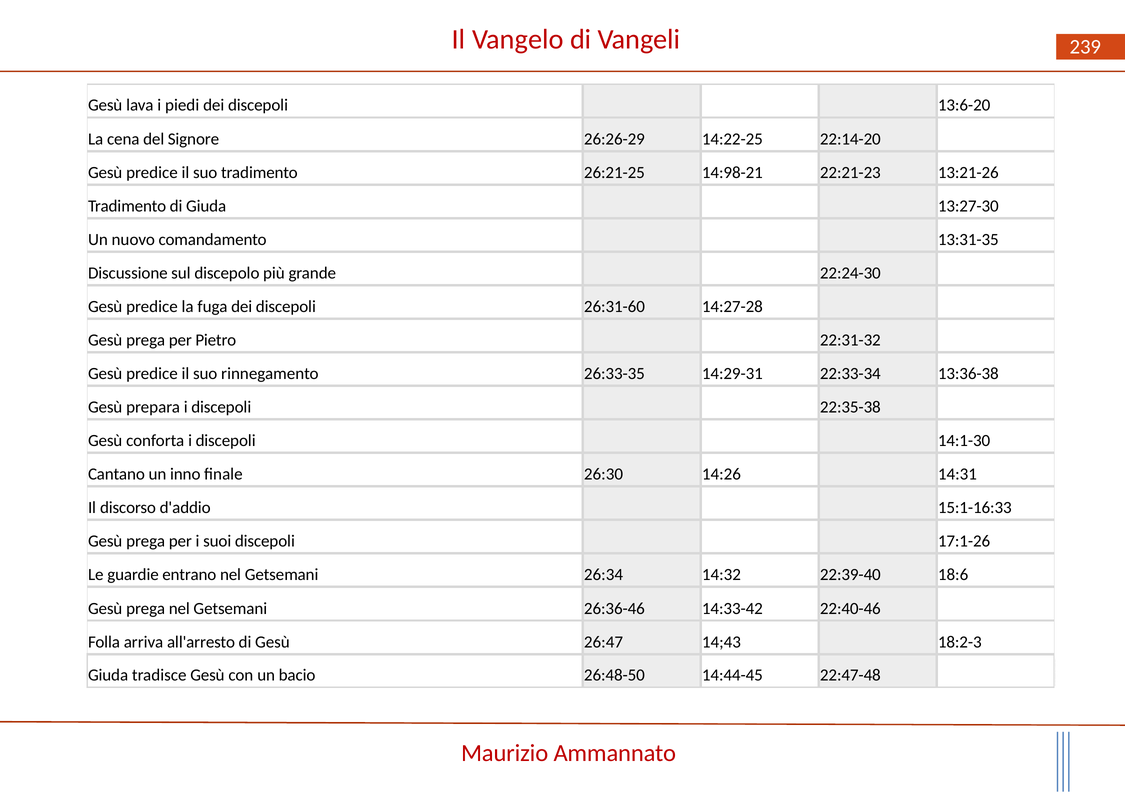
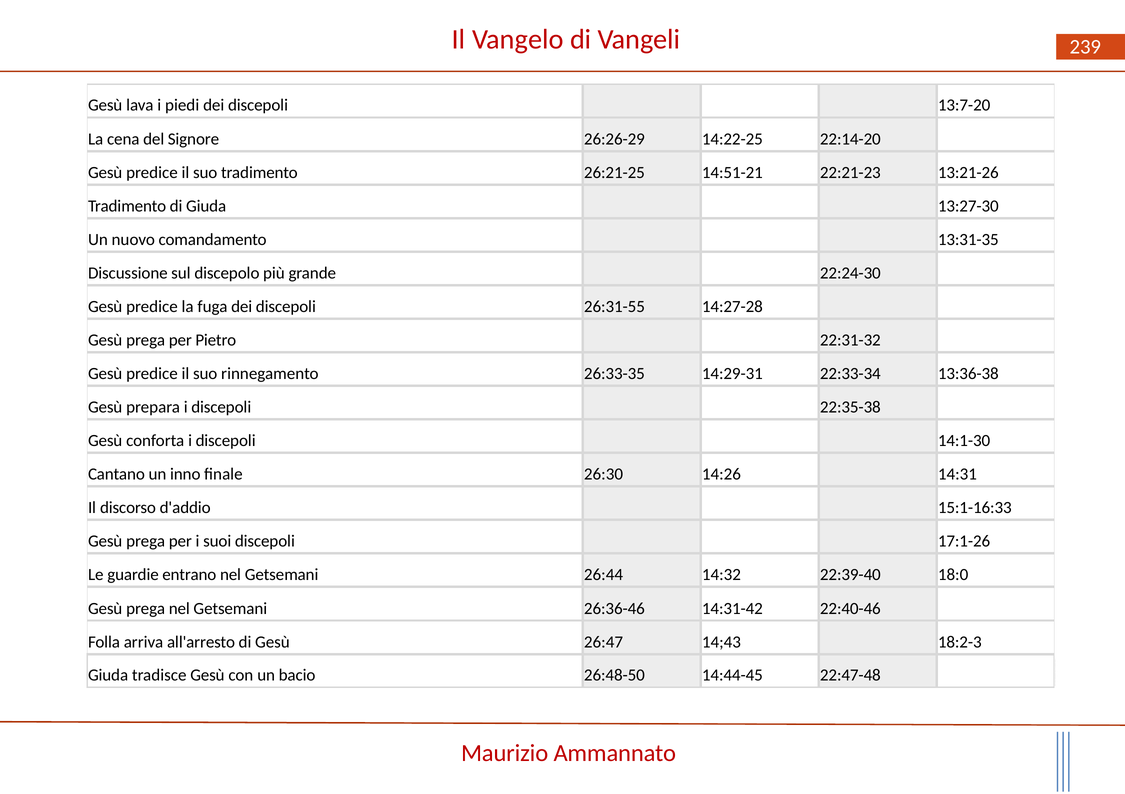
13:6-20: 13:6-20 -> 13:7-20 (964, 105)
14:98-21: 14:98-21 -> 14:51-21 (732, 172)
26:31-60: 26:31-60 -> 26:31-55 (614, 307)
26:34: 26:34 -> 26:44 (604, 575)
18:6: 18:6 -> 18:0 (953, 575)
14:33-42: 14:33-42 -> 14:31-42 (732, 608)
